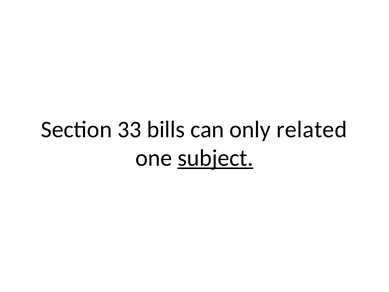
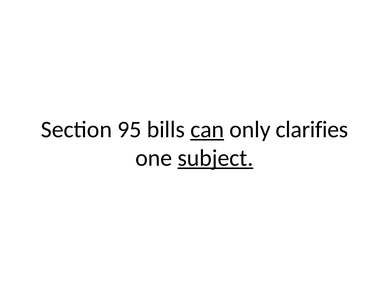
33: 33 -> 95 (129, 129)
can underline: none -> present (207, 129)
related: related -> clarifies (312, 129)
